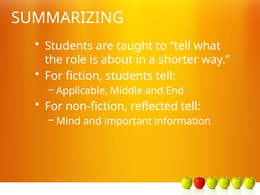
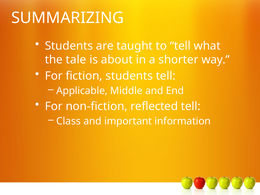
role: role -> tale (76, 60)
Mind: Mind -> Class (69, 121)
